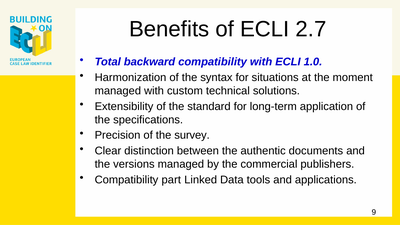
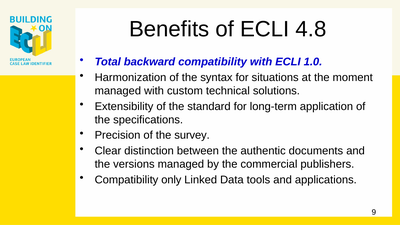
2.7: 2.7 -> 4.8 (311, 29)
part: part -> only (171, 180)
